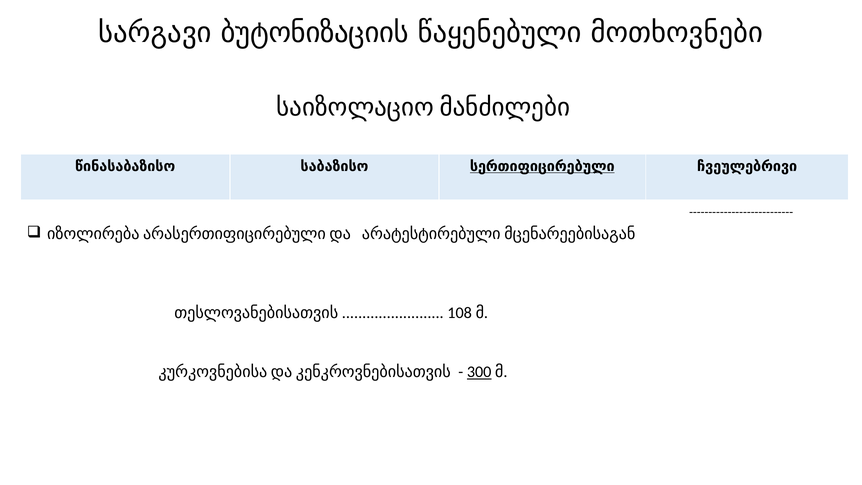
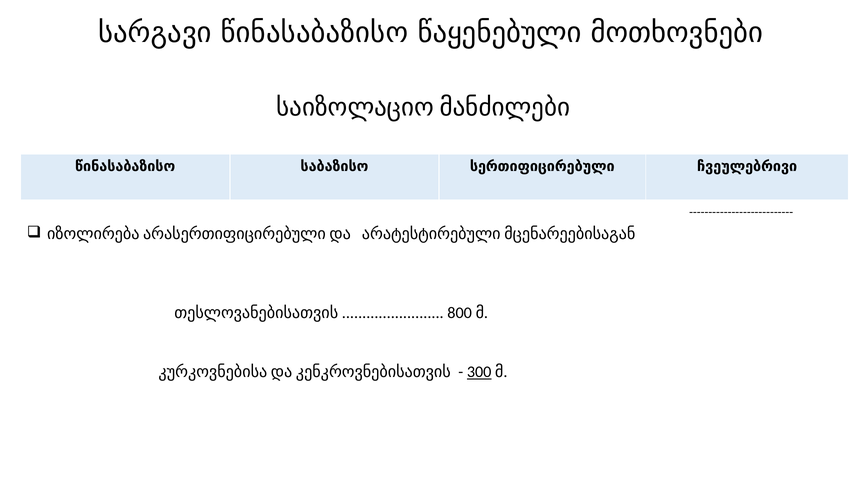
სარგავი ბუტონიზაციის: ბუტონიზაციის -> წინასაბაზისო (315, 33)
სერთიფიცირებული underline: present -> none (542, 167)
108: 108 -> 800 (460, 313)
